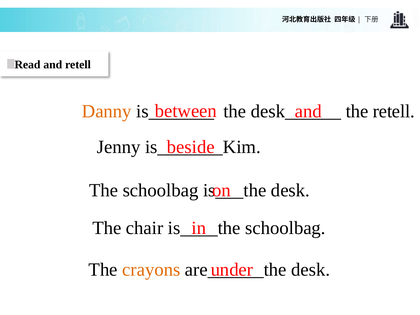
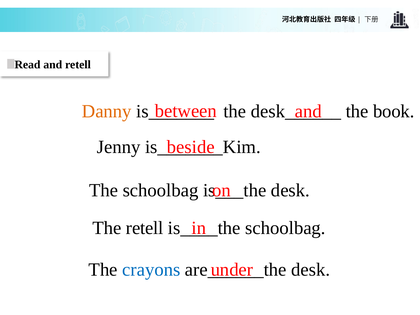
the retell: retell -> book (394, 111)
The chair: chair -> retell (145, 228)
crayons colour: orange -> blue (151, 270)
